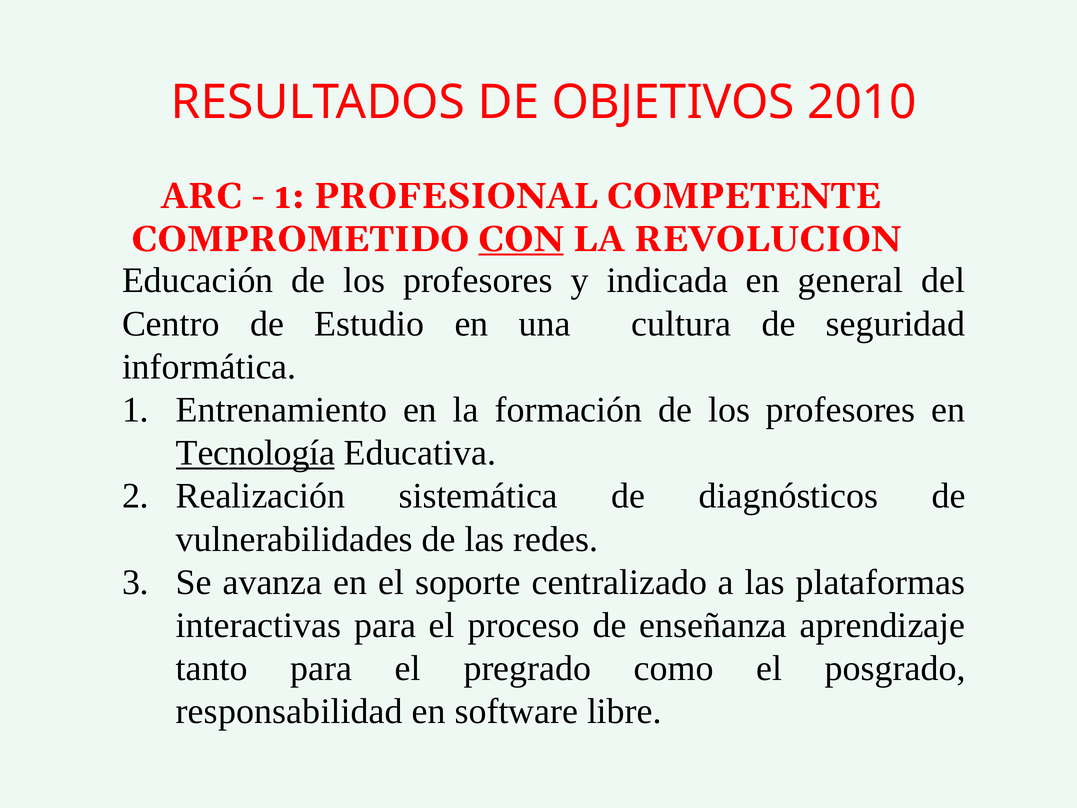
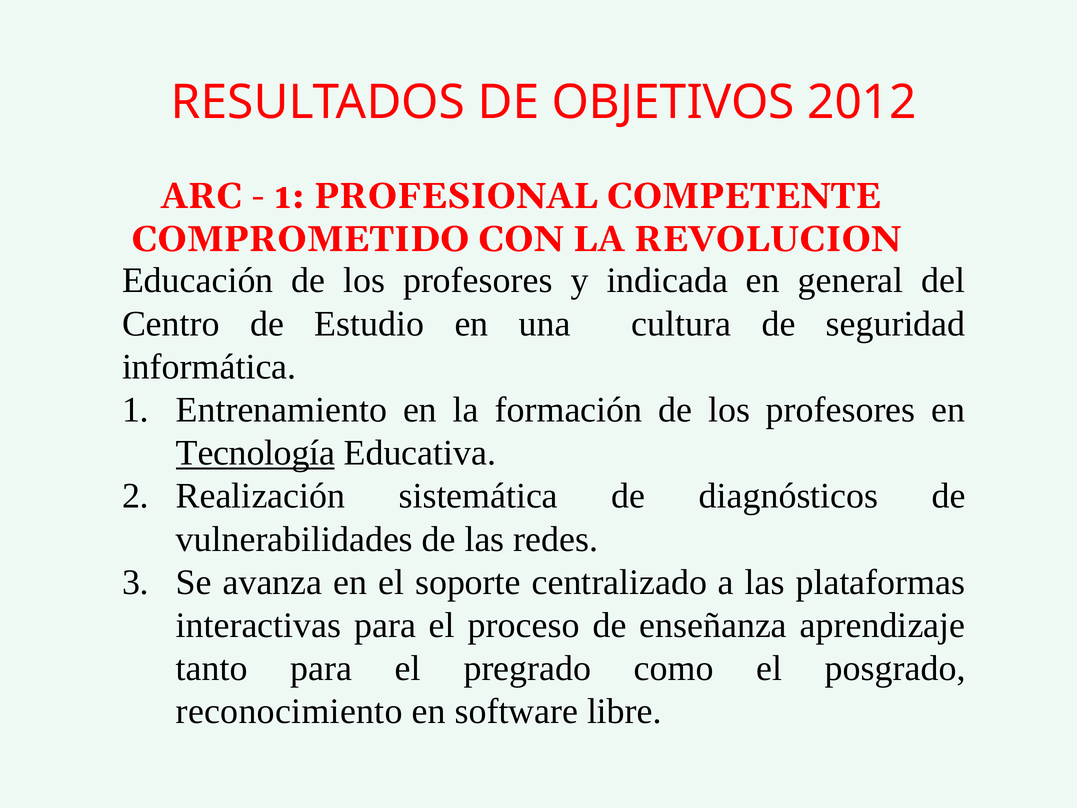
2010: 2010 -> 2012 (862, 103)
CON underline: present -> none (521, 239)
responsabilidad: responsabilidad -> reconocimiento (289, 711)
